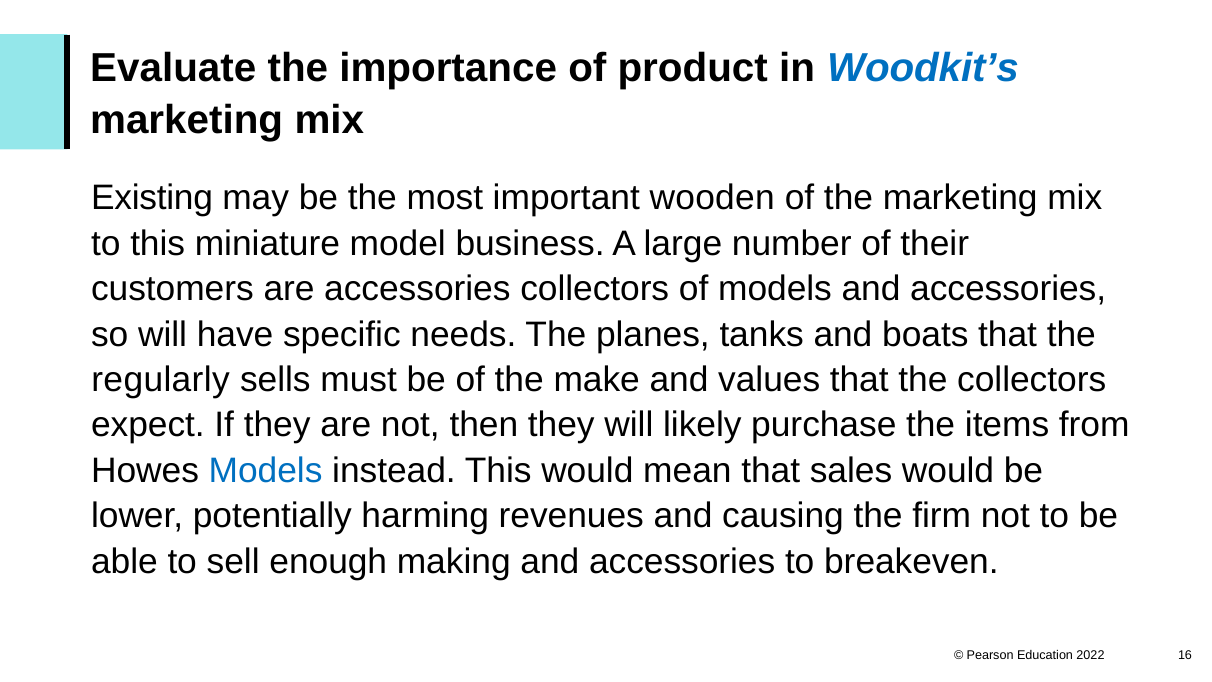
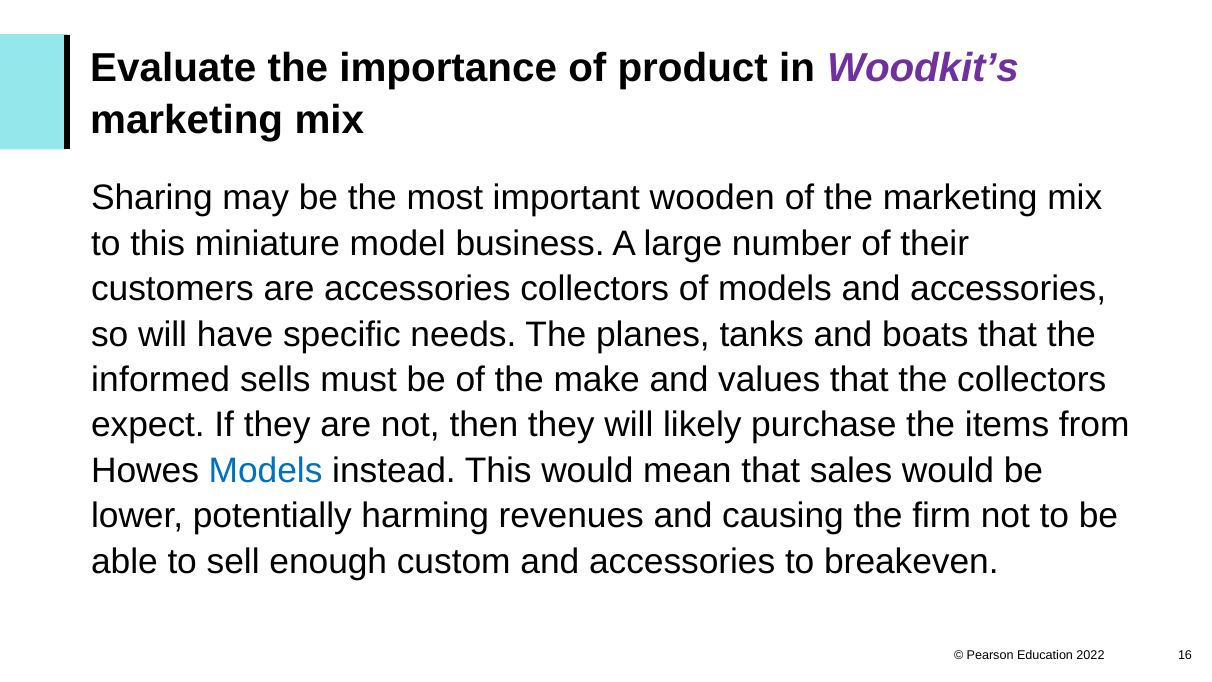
Woodkit’s colour: blue -> purple (923, 69)
Existing: Existing -> Sharing (152, 198)
regularly: regularly -> informed (161, 380)
making: making -> custom (454, 561)
